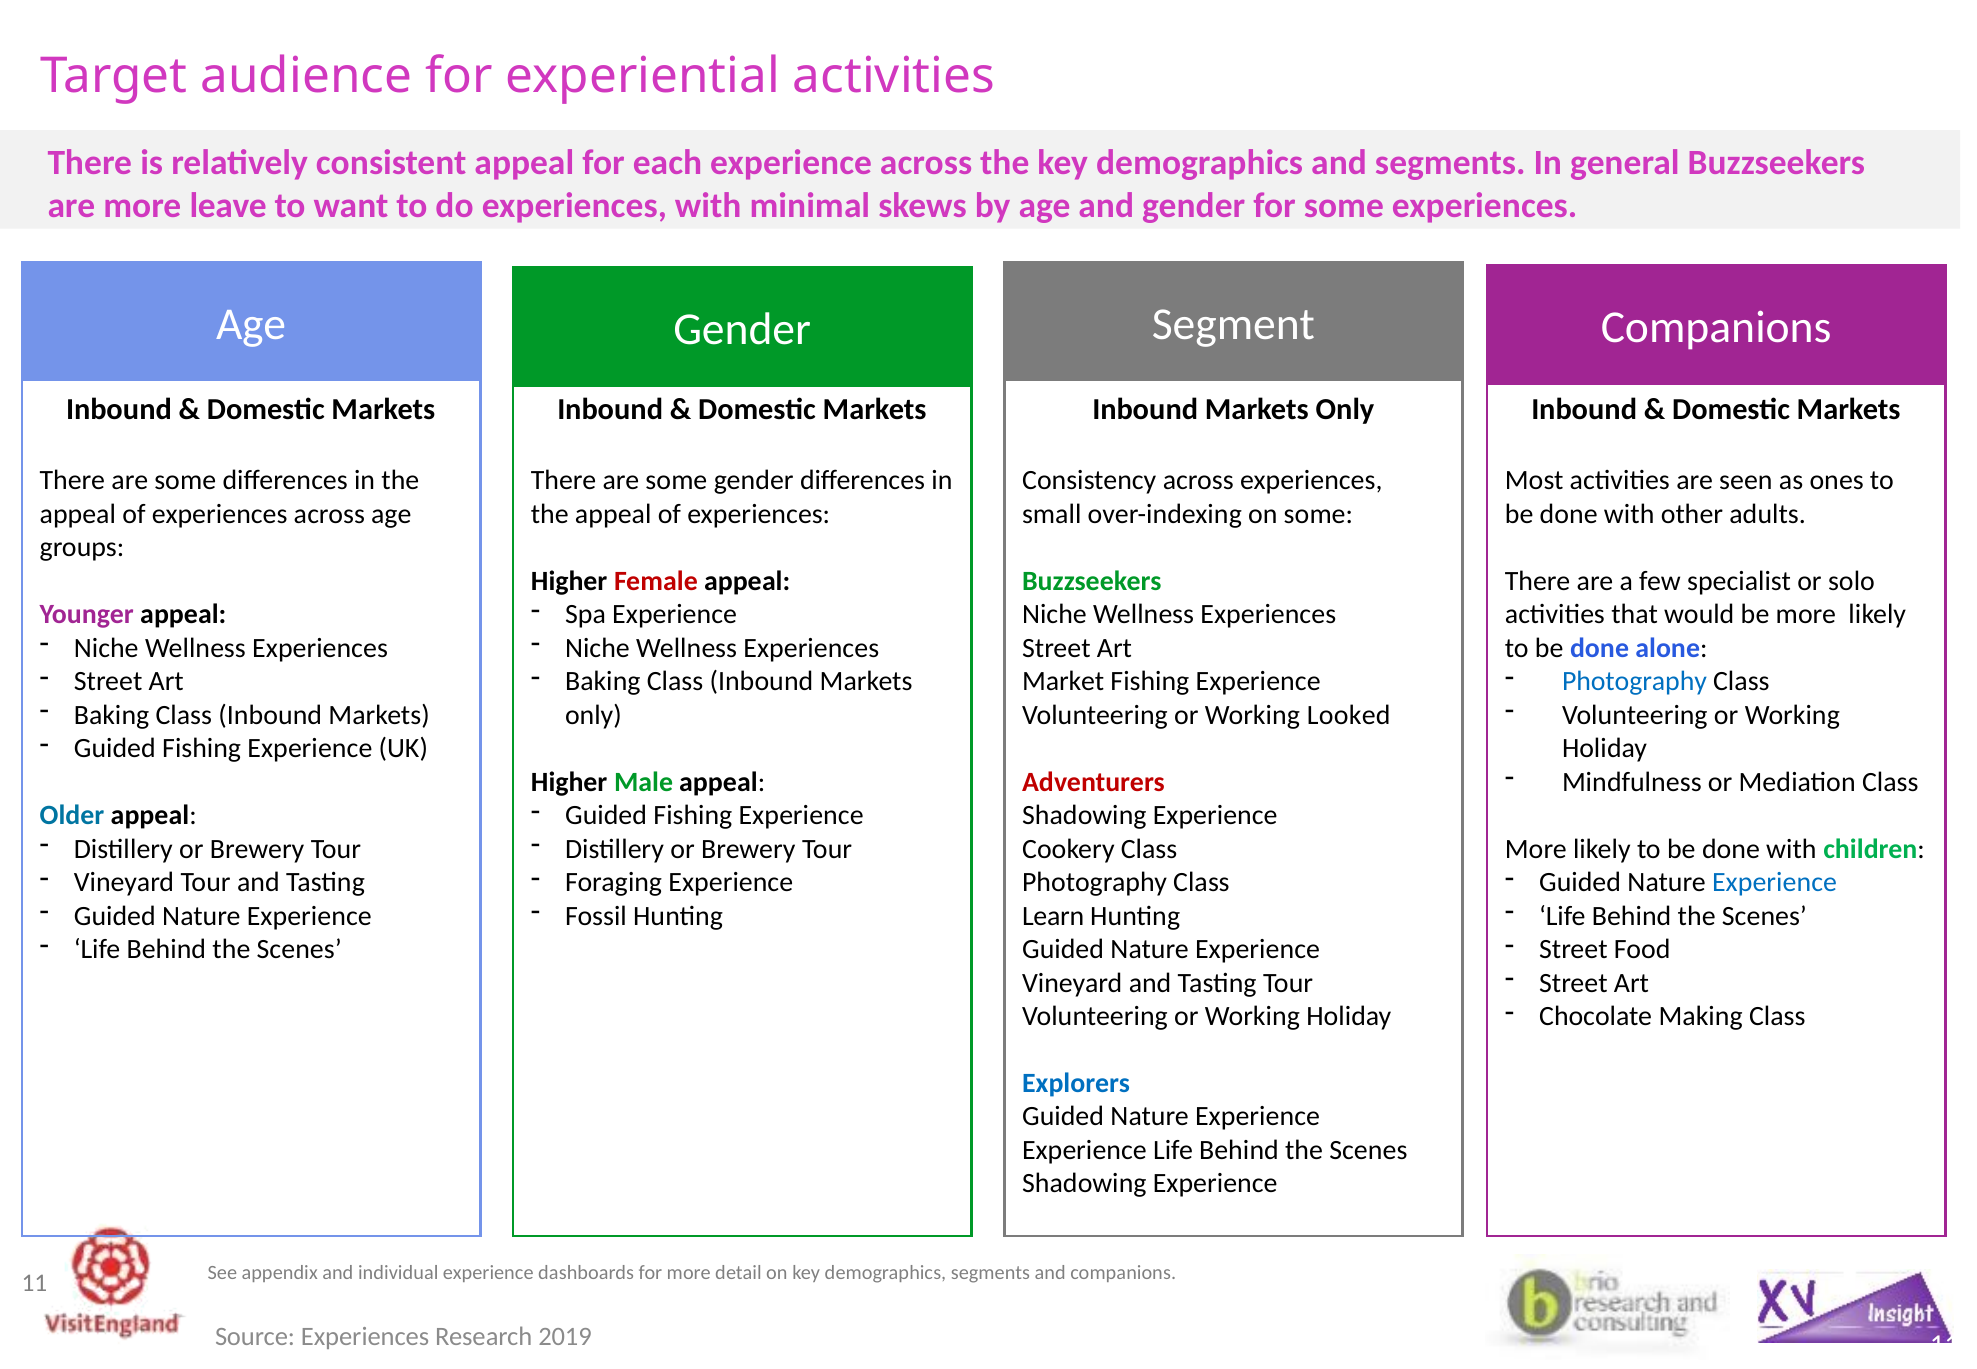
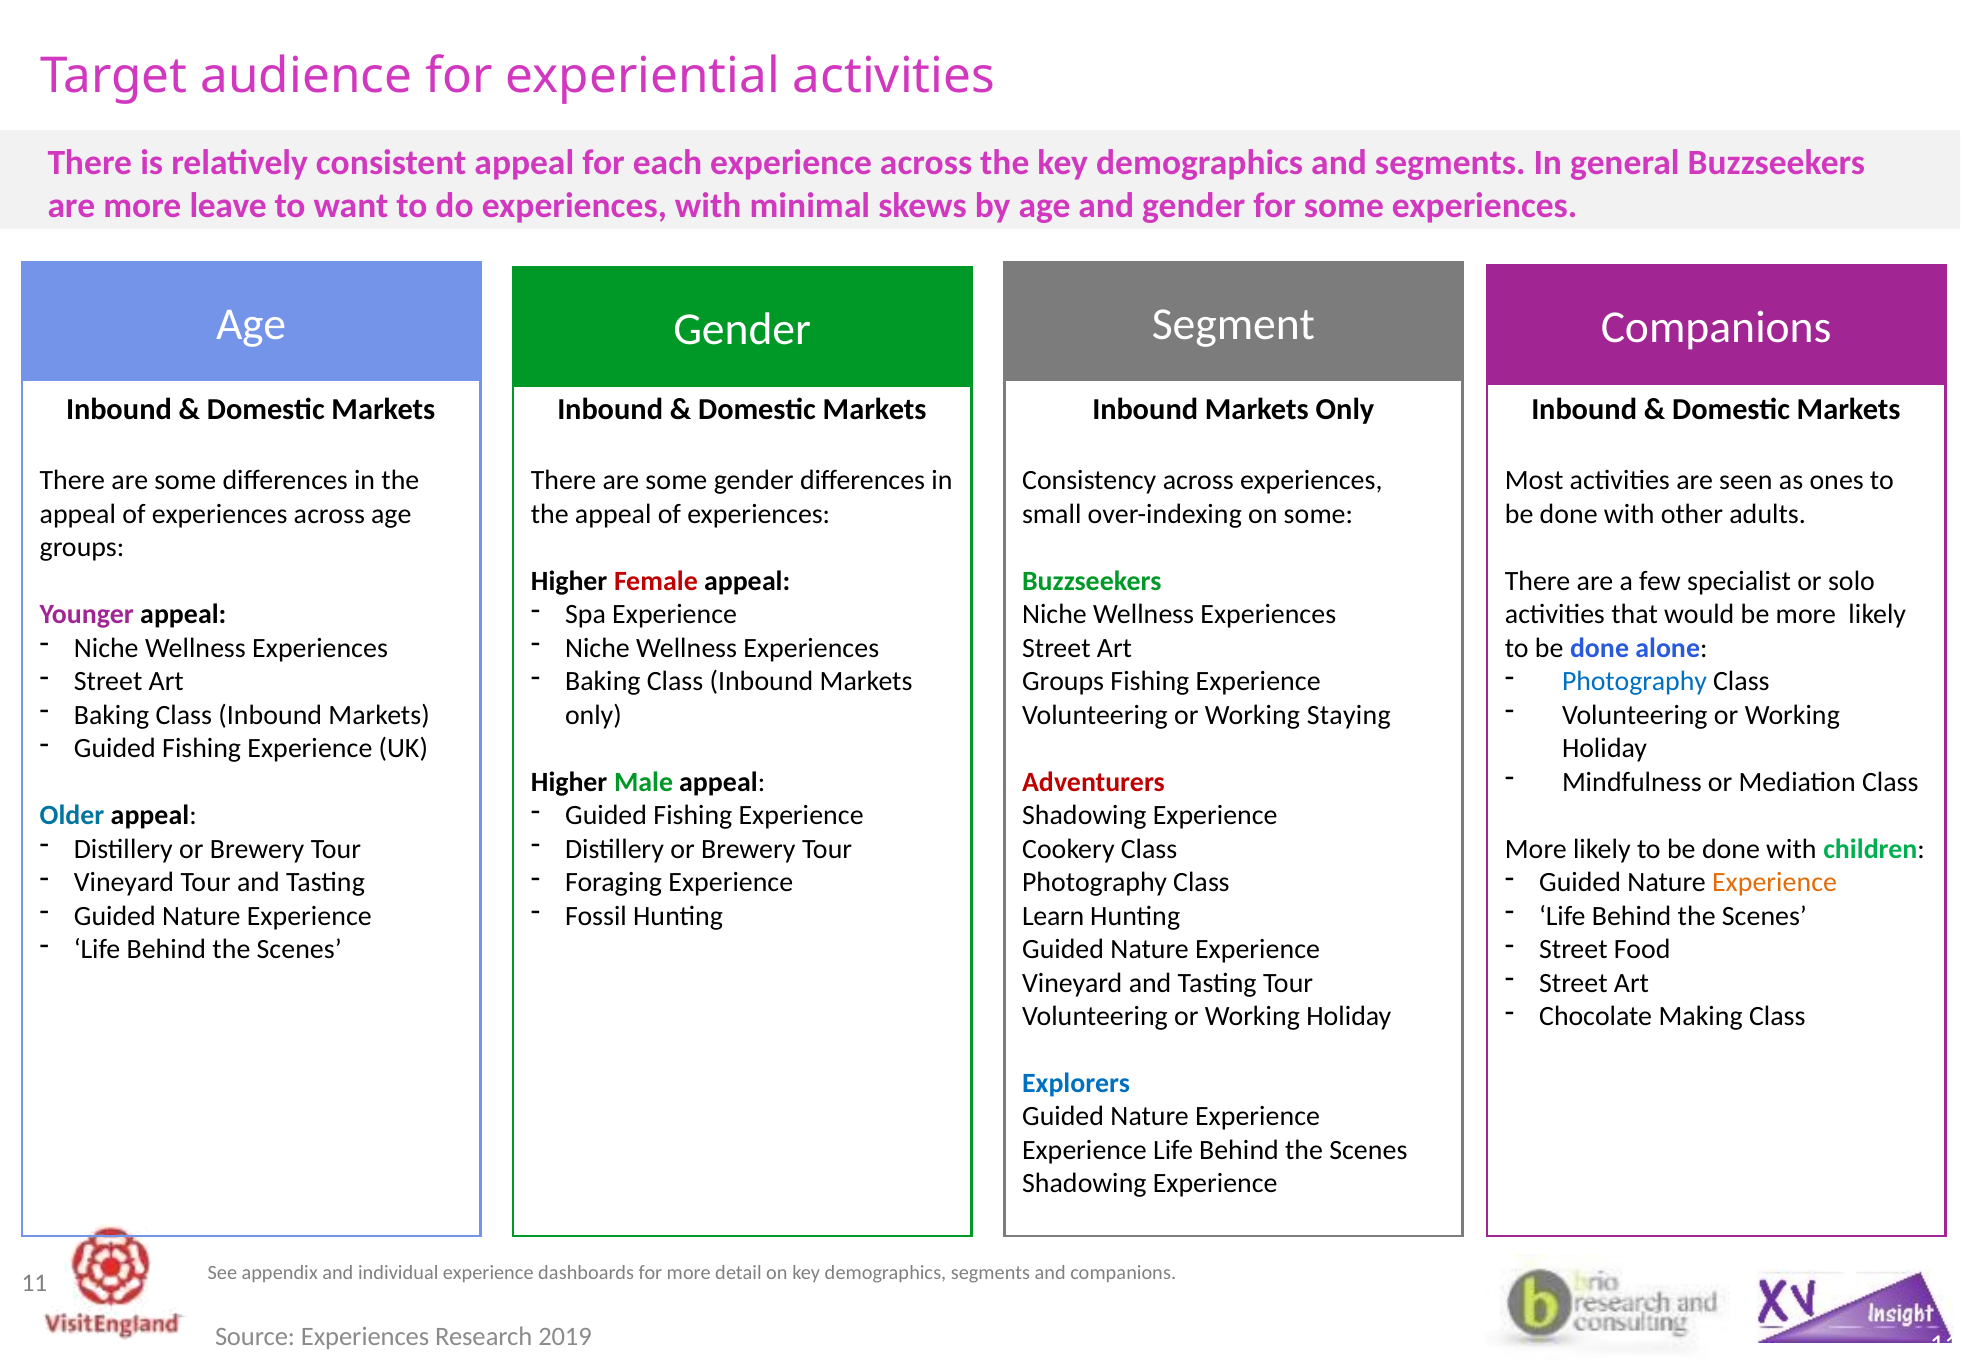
Market: Market -> Groups (1063, 681)
Looked: Looked -> Staying (1349, 715)
Experience colour: blue -> orange (1775, 882)
